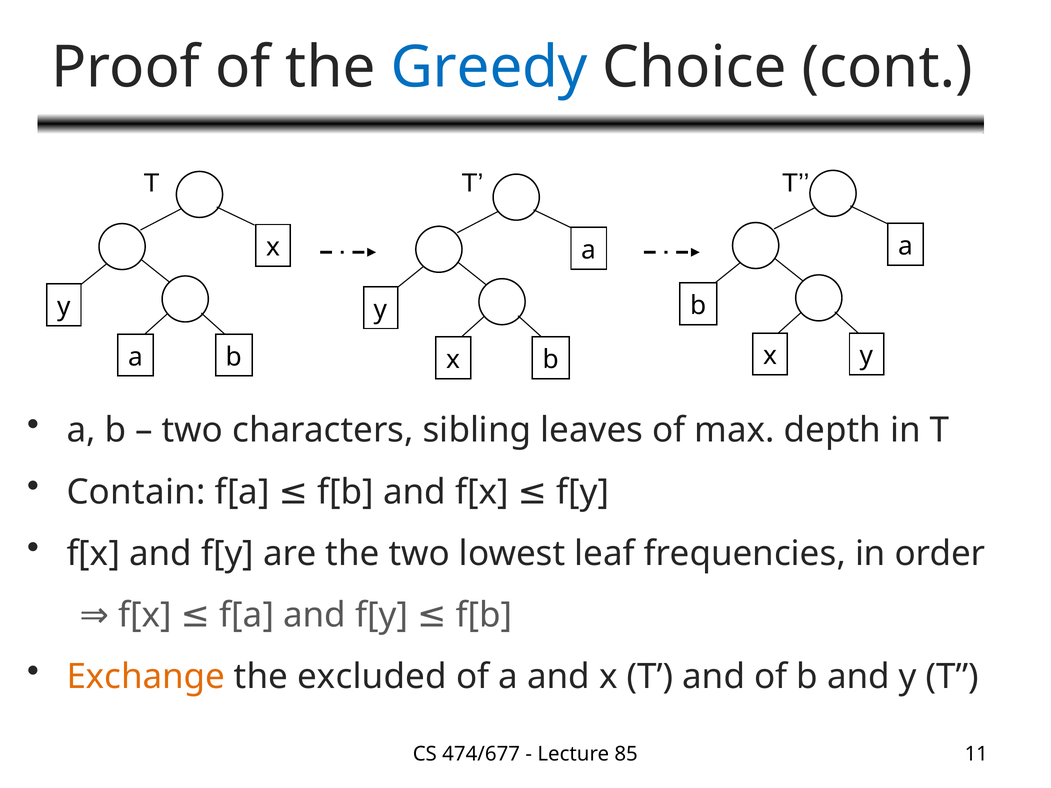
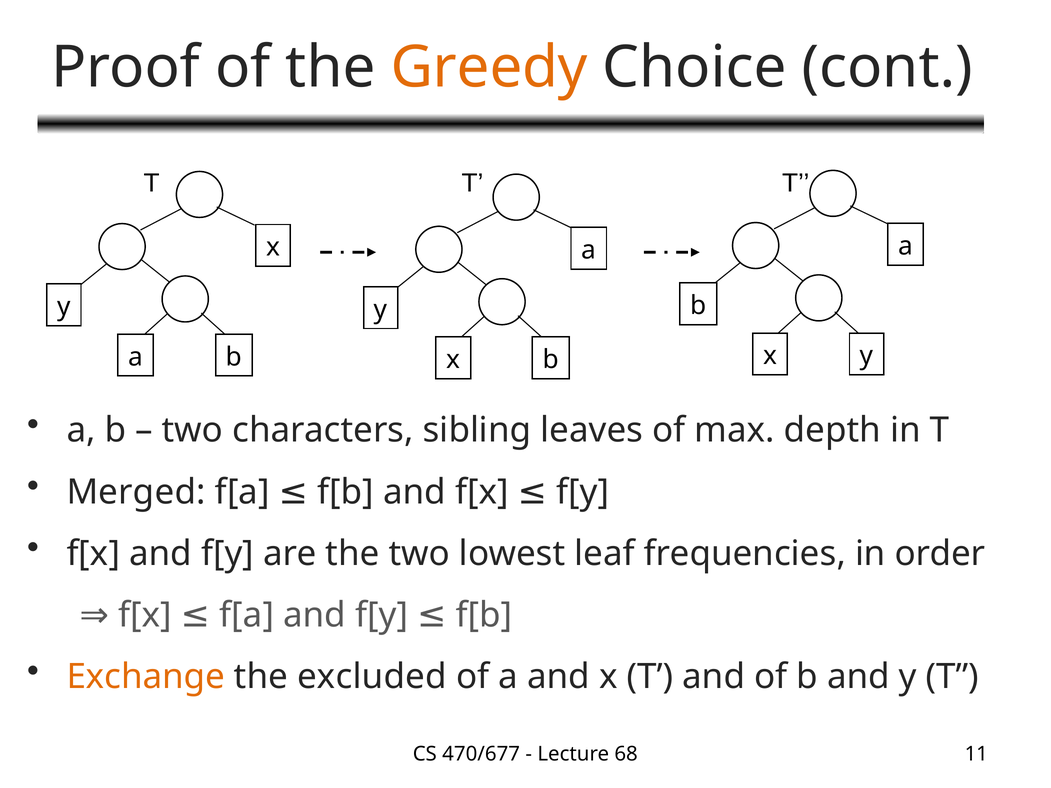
Greedy colour: blue -> orange (489, 68)
Contain: Contain -> Merged (136, 492)
474/677: 474/677 -> 470/677 (481, 754)
85: 85 -> 68 (626, 754)
